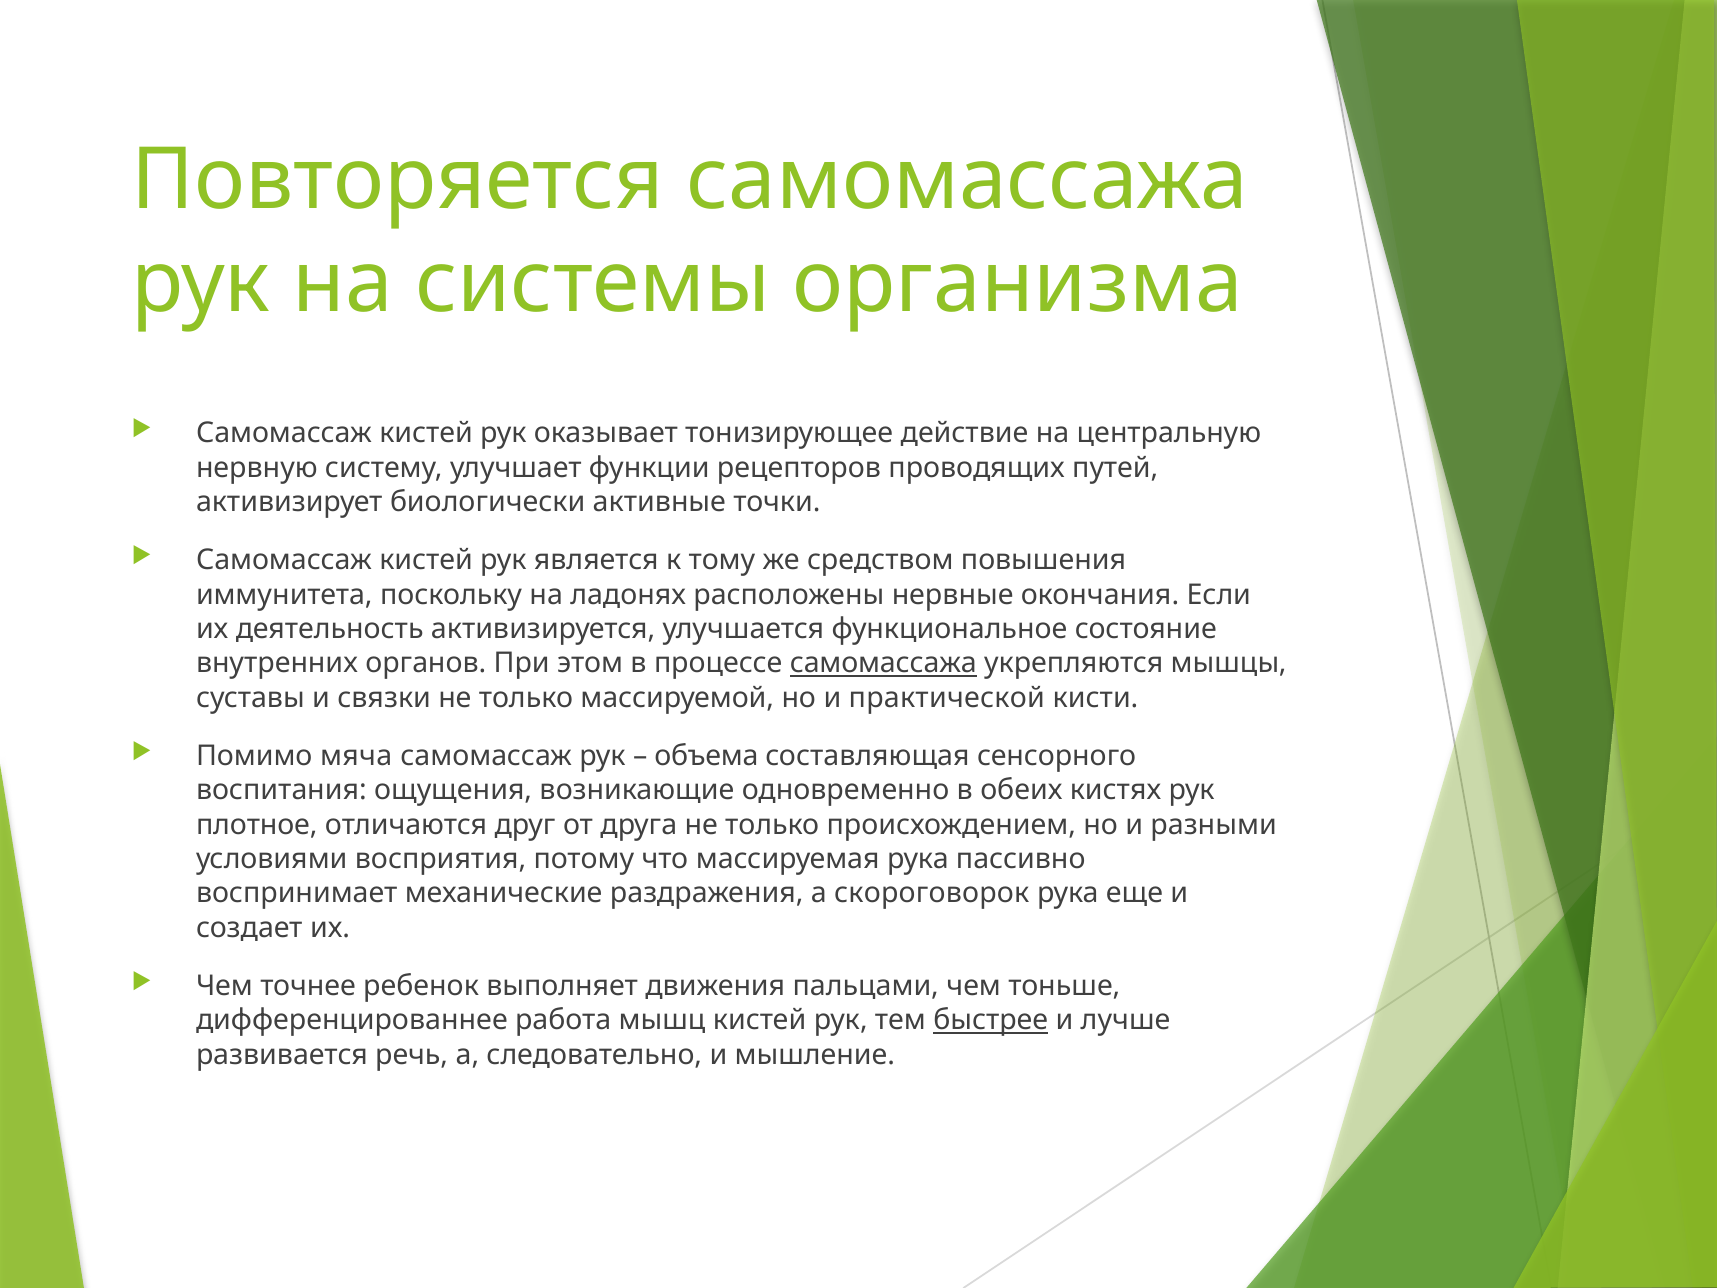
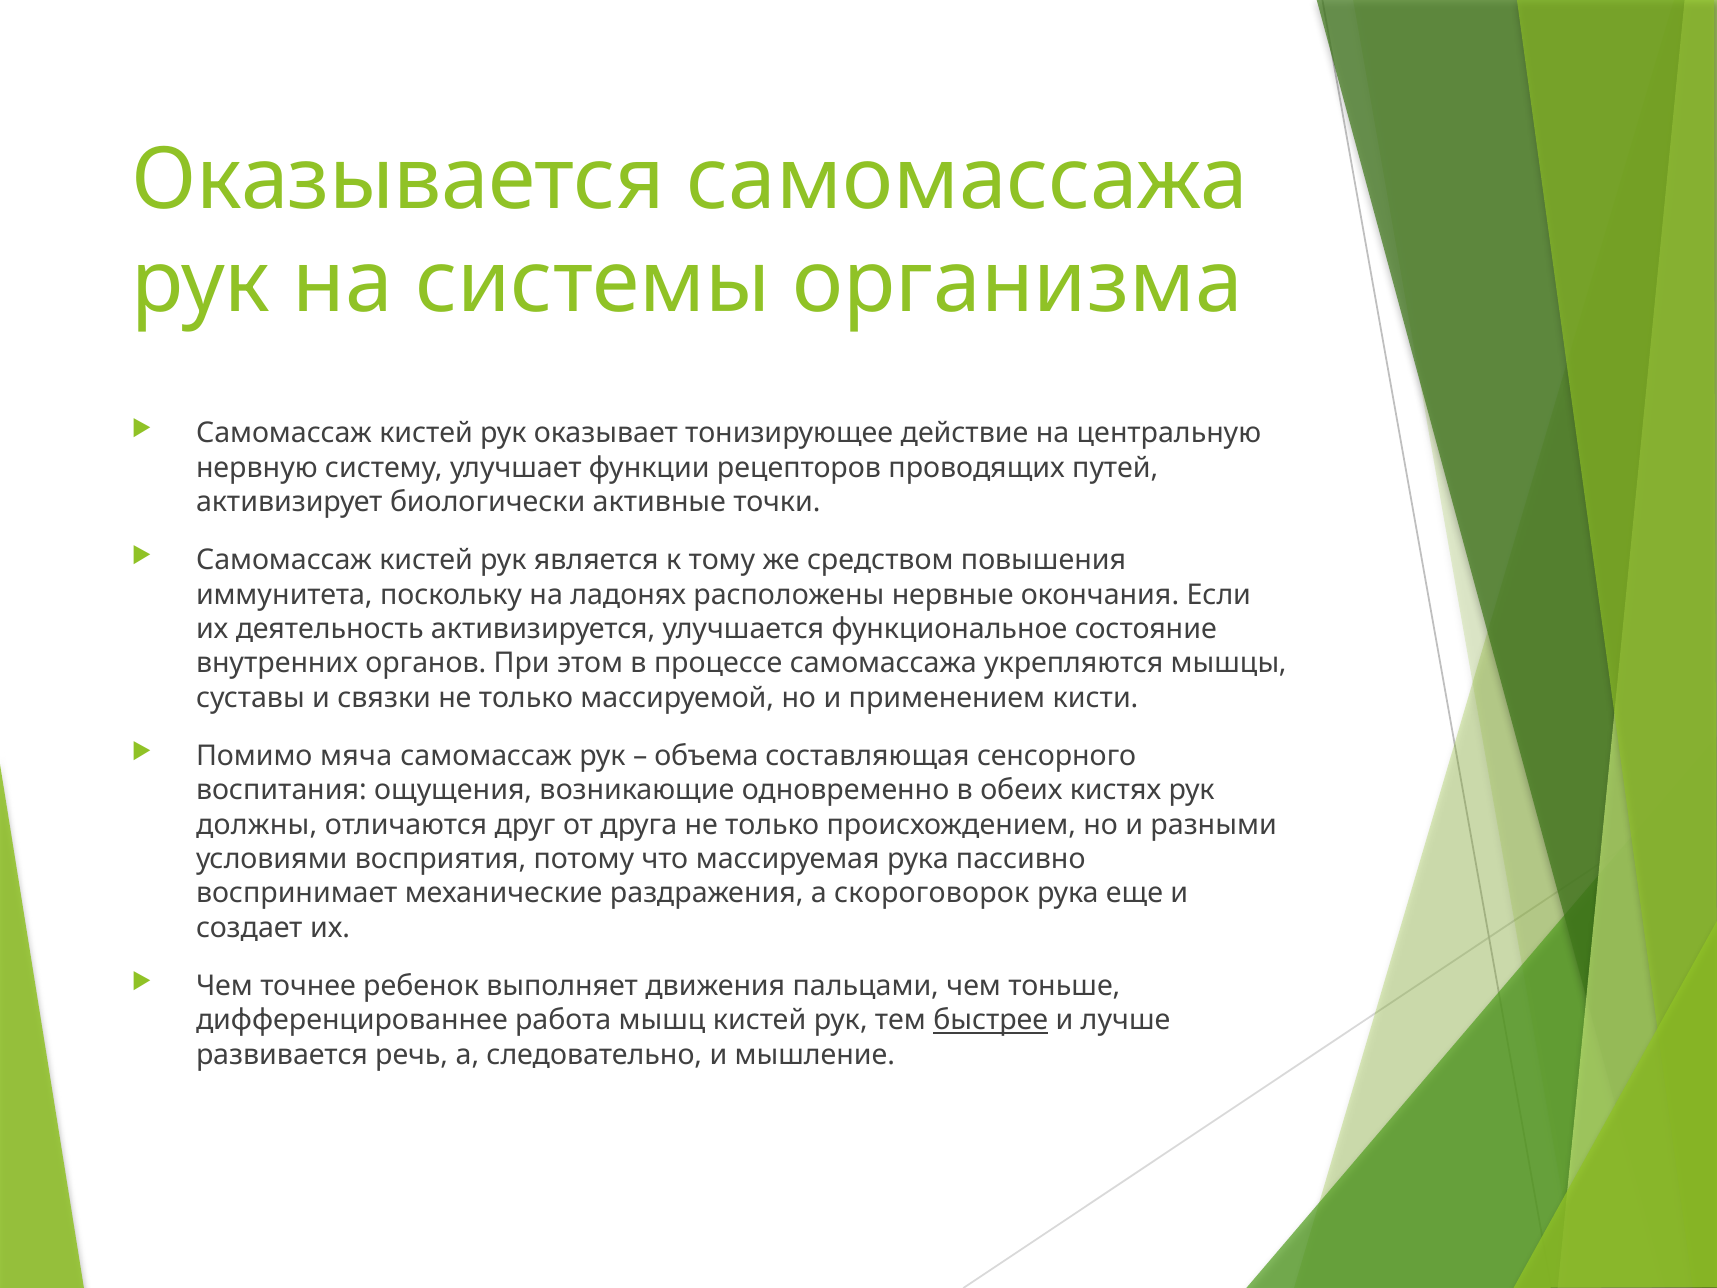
Повторяется: Повторяется -> Оказывается (398, 181)
самомассажа underline: present -> none (883, 663)
практической: практической -> применением (947, 698)
плотное: плотное -> должны (257, 825)
